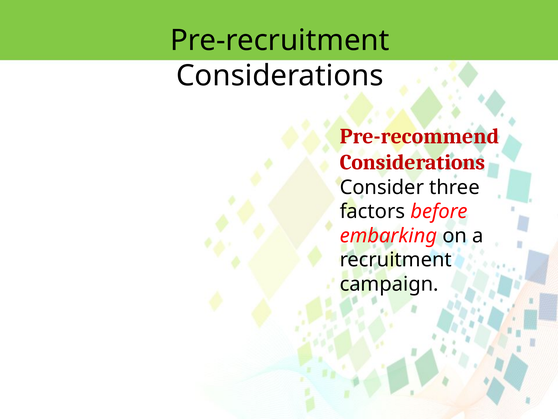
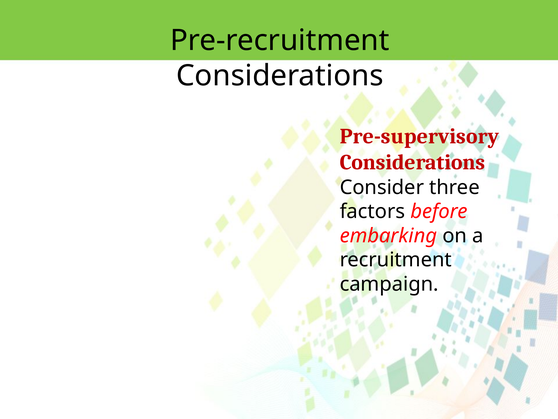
Pre-recommend: Pre-recommend -> Pre-supervisory (419, 136)
